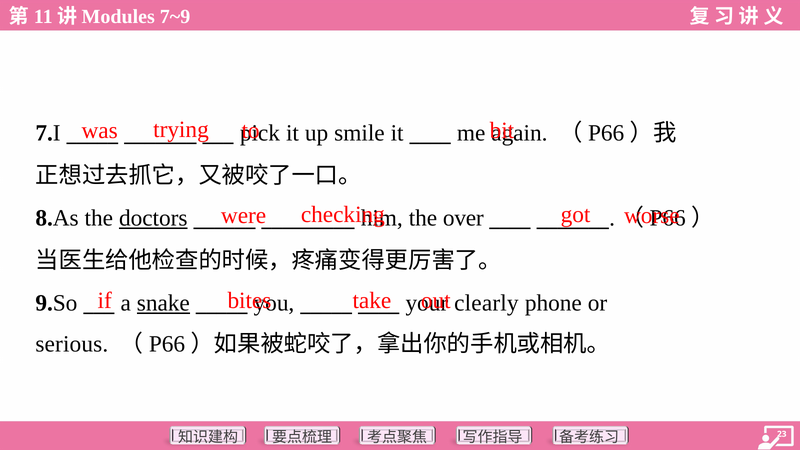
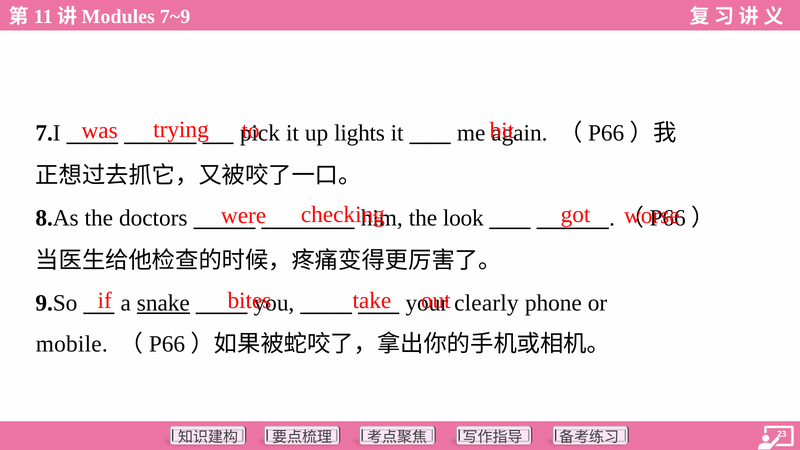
smile: smile -> lights (360, 133)
doctors underline: present -> none (153, 218)
over: over -> look (463, 218)
serious: serious -> mobile (72, 344)
